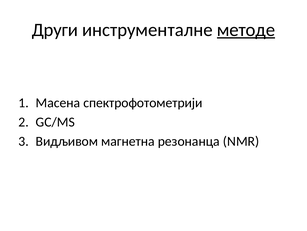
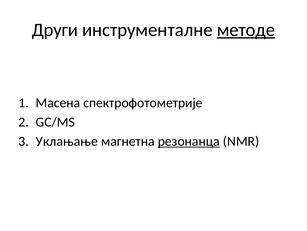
спектрофотометрији: спектрофотометрији -> спектрофотометрије (143, 103)
Видљивом: Видљивом -> Уклањање (67, 141)
резонанца underline: none -> present (189, 141)
